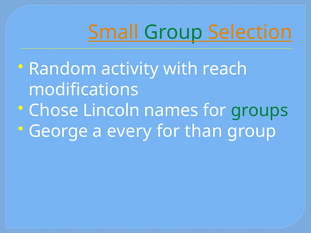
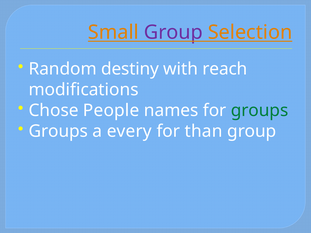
Group colour: green -> purple (173, 32)
activity: activity -> destiny (130, 69)
Lincoln: Lincoln -> People (111, 111)
George: George -> Groups (58, 131)
